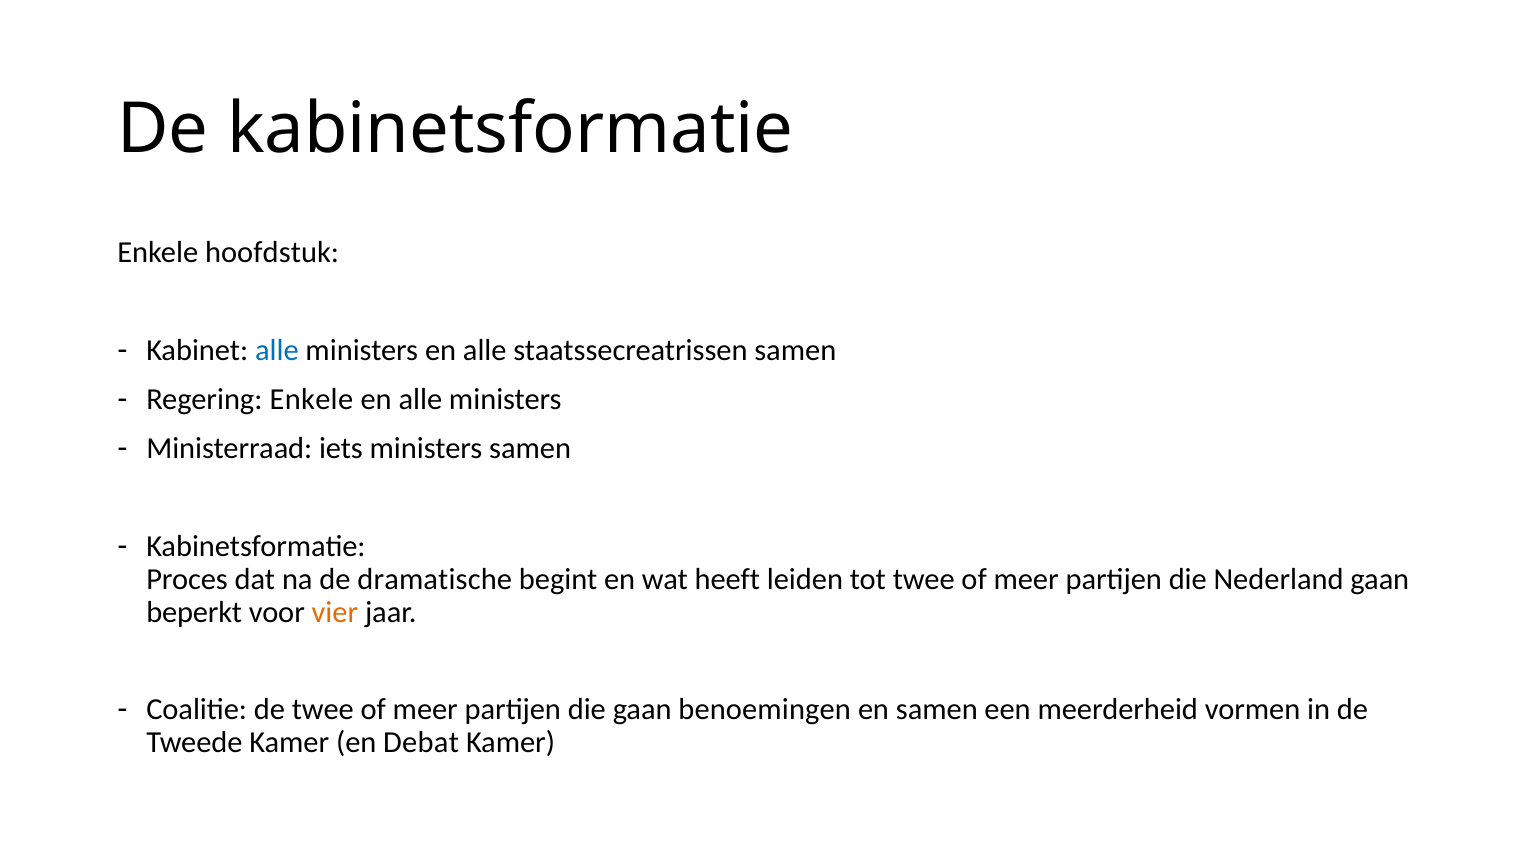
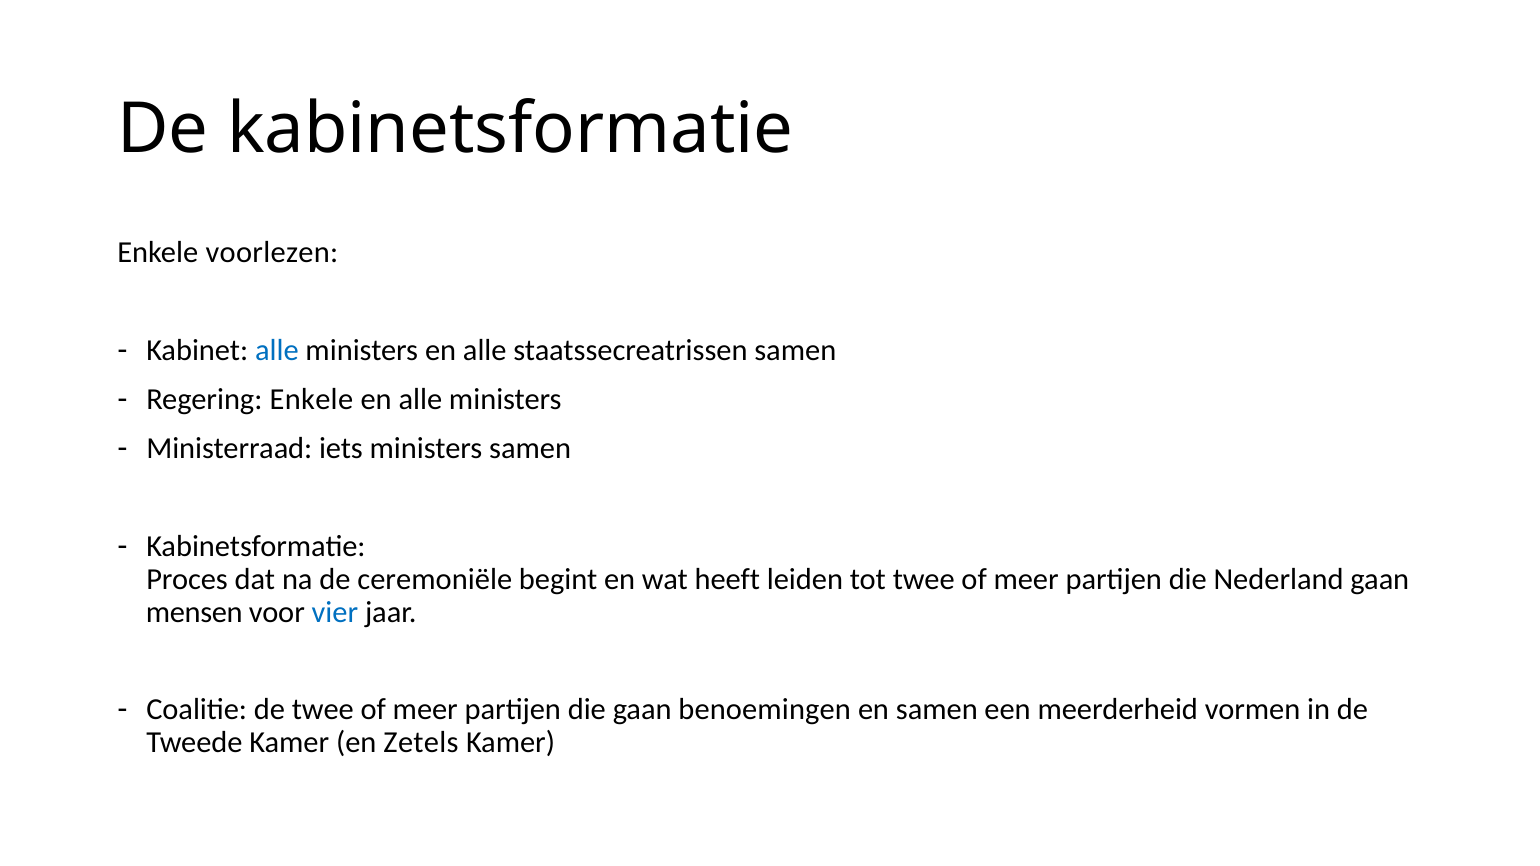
hoofdstuk: hoofdstuk -> voorlezen (272, 253)
dramatische: dramatische -> ceremoniële (435, 579)
beperkt: beperkt -> mensen (194, 612)
vier colour: orange -> blue (335, 612)
Debat: Debat -> Zetels (421, 743)
